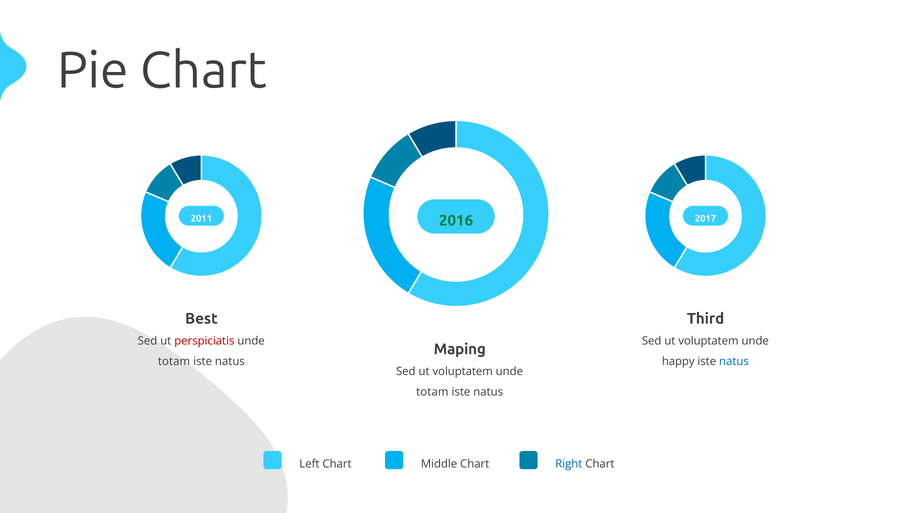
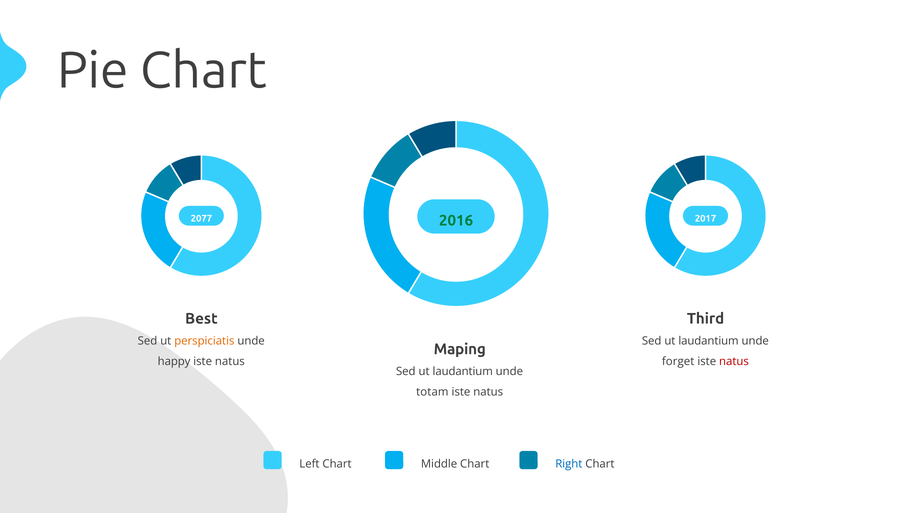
2011: 2011 -> 2077 (201, 218)
perspiciatis colour: red -> orange (204, 341)
voluptatem: voluptatem -> laudantium (709, 341)
totam: totam -> happy (174, 361)
happy: happy -> forget (678, 361)
natus colour: blue -> red (734, 361)
voluptatem: voluptatem -> laudantium (463, 371)
